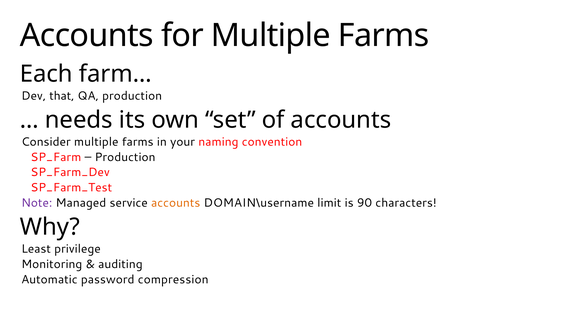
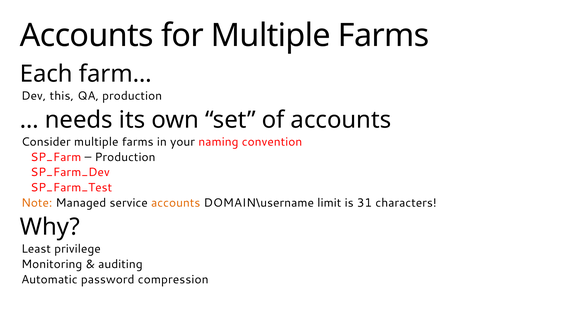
that: that -> this (62, 96)
Note colour: purple -> orange (37, 203)
90: 90 -> 31 (364, 203)
